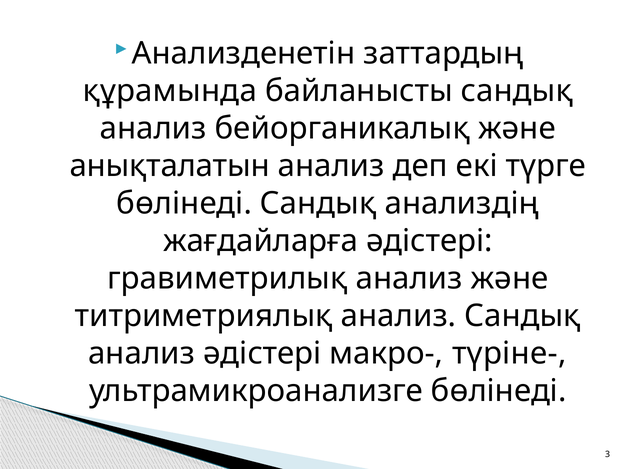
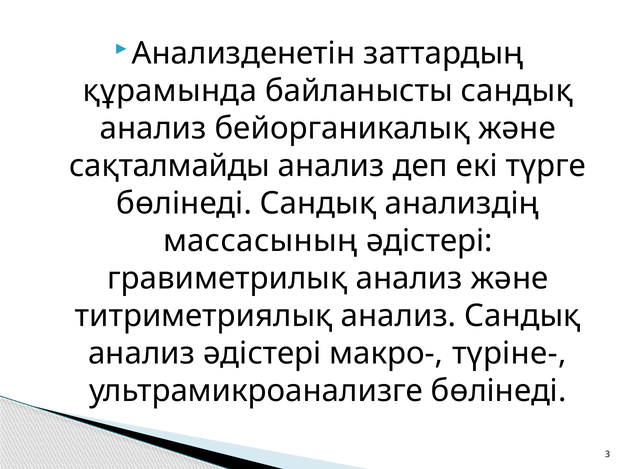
анықталатын: анықталатын -> сақталмайды (170, 166)
жағдайларға: жағдайларға -> массасының (260, 241)
